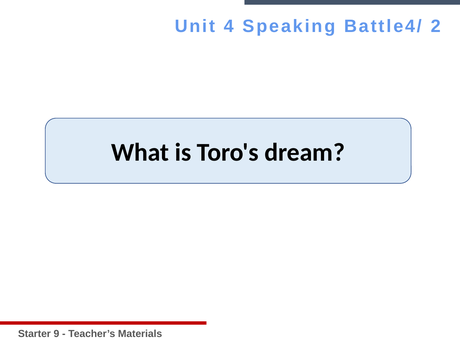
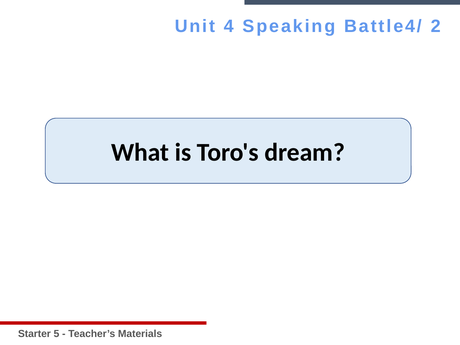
9: 9 -> 5 (56, 334)
